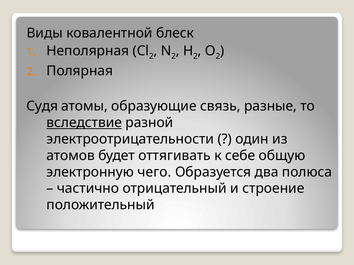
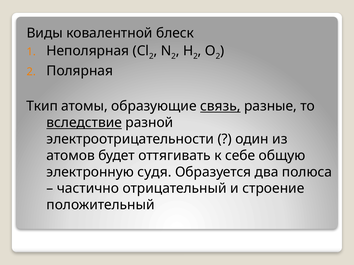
Судя: Судя -> Ткип (42, 106)
связь underline: none -> present (220, 106)
чего: чего -> судя (154, 172)
